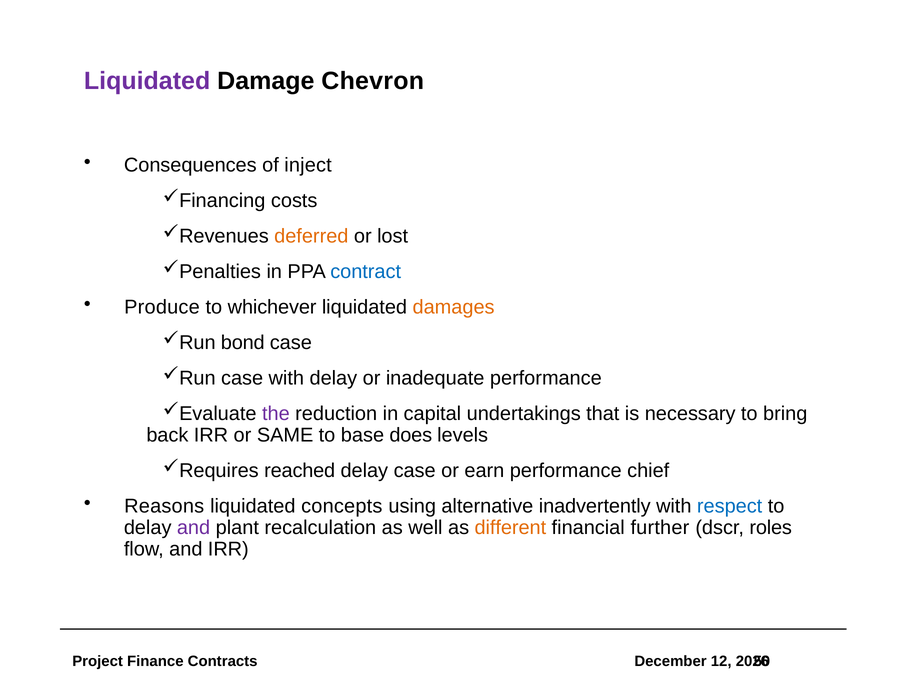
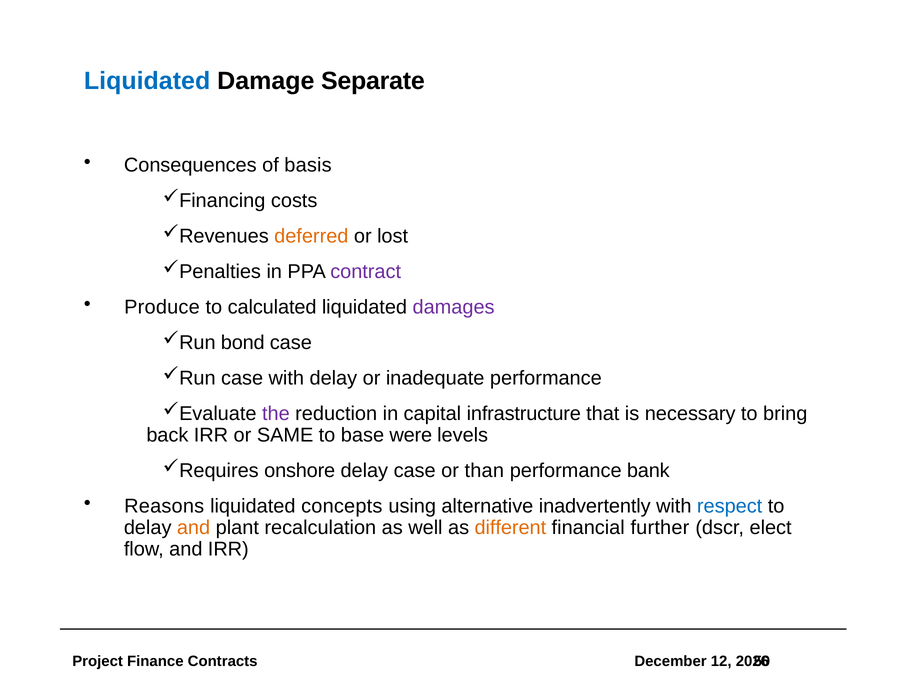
Liquidated colour: purple -> blue (147, 81)
Chevron: Chevron -> Separate (373, 81)
inject: inject -> basis (308, 165)
contract colour: blue -> purple (366, 272)
whichever: whichever -> calculated (272, 307)
damages colour: orange -> purple (454, 307)
undertakings: undertakings -> infrastructure (524, 414)
does: does -> were (411, 435)
reached: reached -> onshore (300, 471)
earn: earn -> than (484, 471)
chief: chief -> bank (648, 471)
and colour: purple -> orange (194, 528)
roles: roles -> elect (771, 528)
